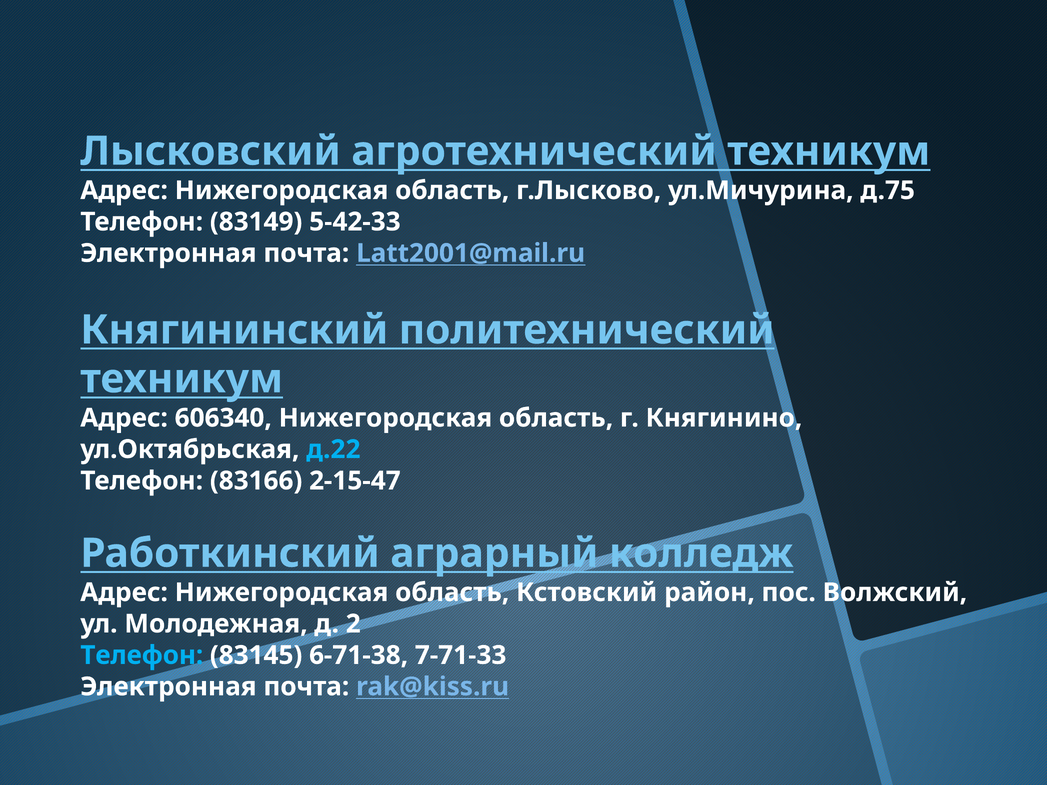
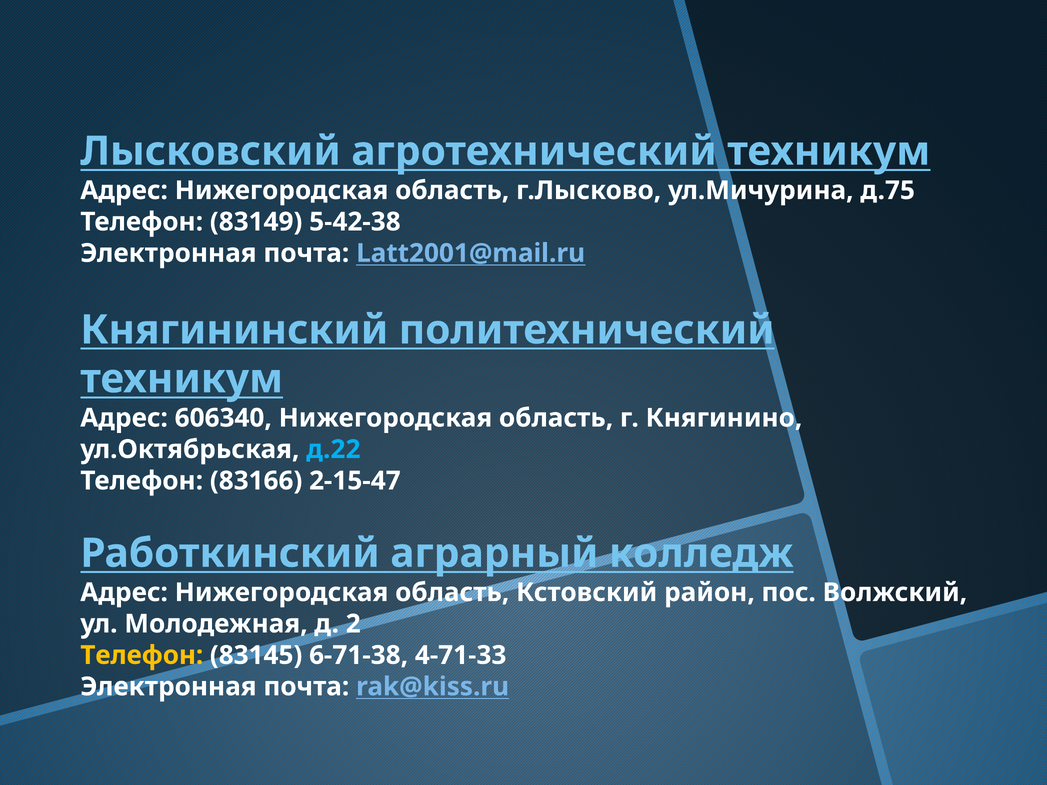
5-42-33: 5-42-33 -> 5-42-38 (355, 222)
Телефон colour: light blue -> yellow (142, 655)
7-71-33: 7-71-33 -> 4-71-33 (461, 655)
